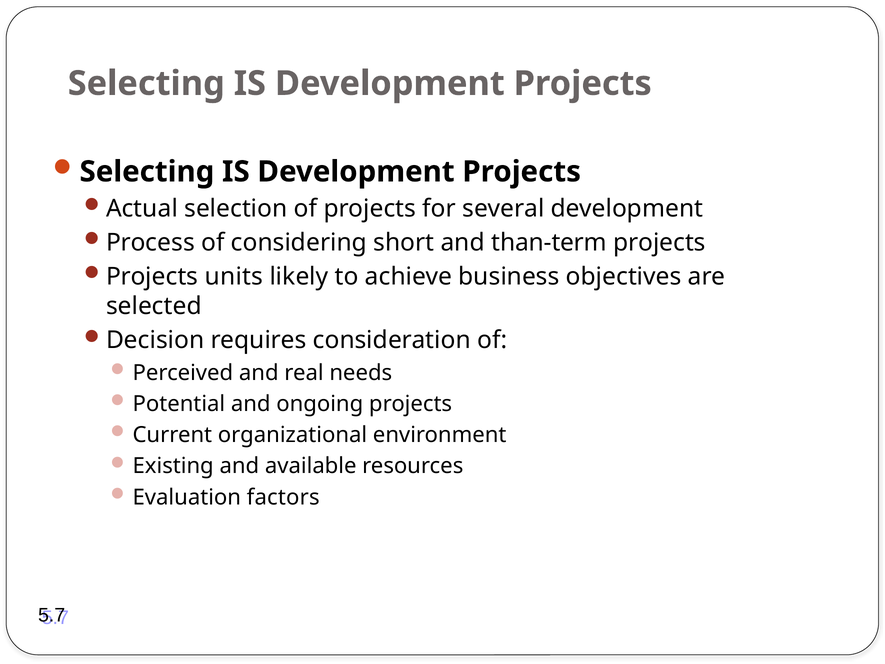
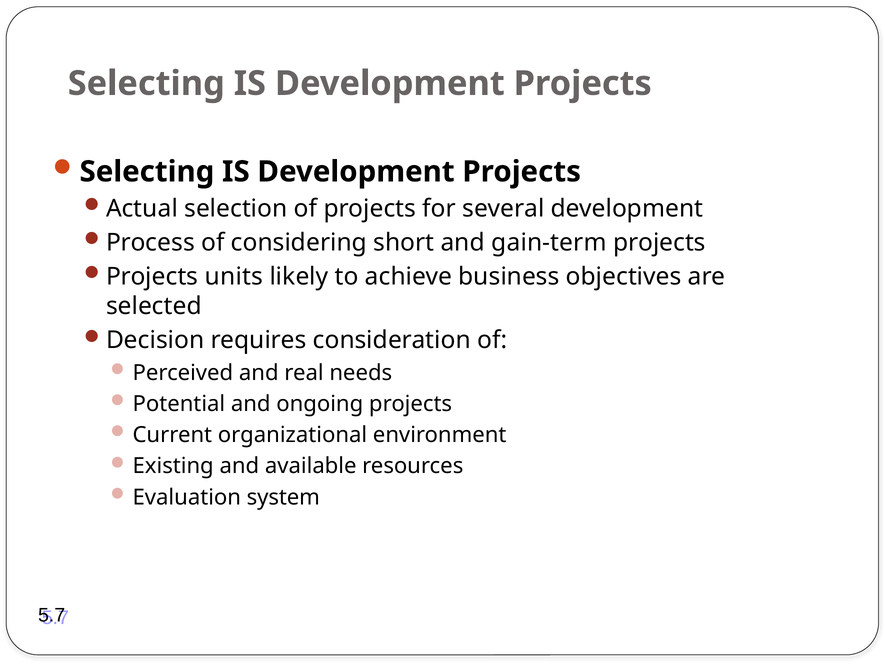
than-term: than-term -> gain-term (549, 242)
factors: factors -> system (283, 497)
